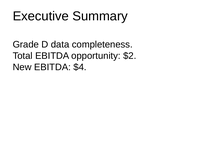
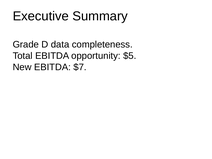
$2: $2 -> $5 (130, 56)
$4: $4 -> $7 (80, 67)
